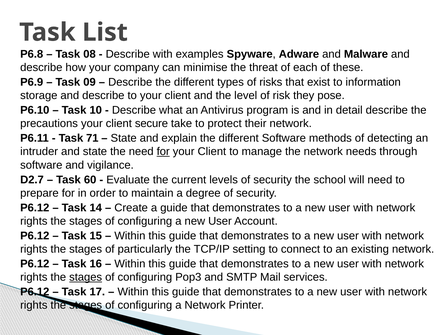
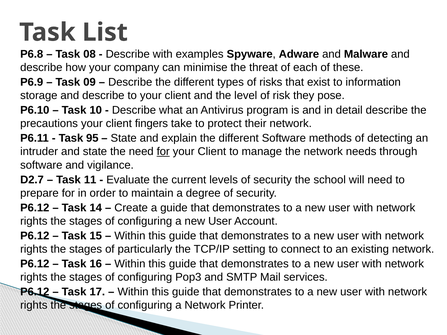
secure: secure -> fingers (151, 124)
71: 71 -> 95 (92, 138)
60: 60 -> 11 (90, 180)
stages underline: present -> none (86, 277)
